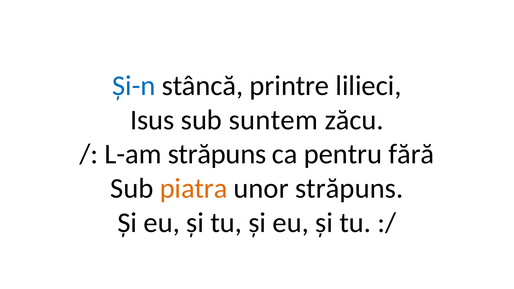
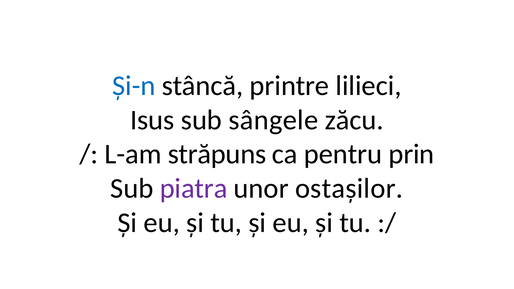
suntem: suntem -> sângele (273, 120)
fără: fără -> prin (411, 154)
piatra colour: orange -> purple (194, 189)
unor străpuns: străpuns -> ostașilor (349, 189)
